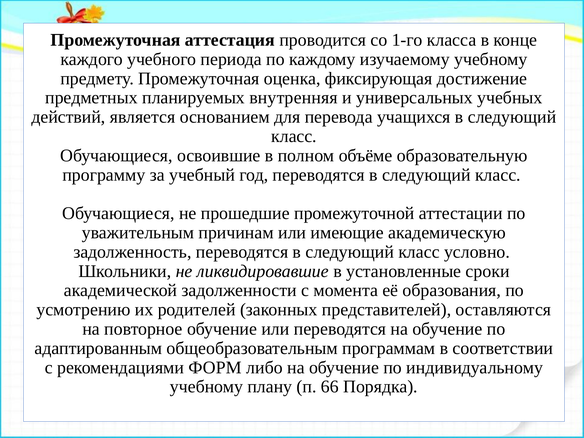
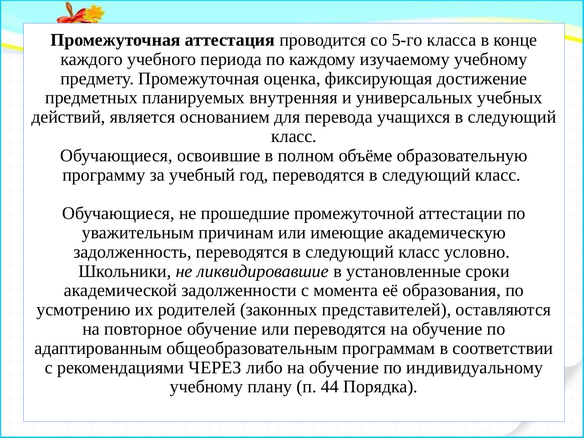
1-го: 1-го -> 5-го (407, 40)
ФОРМ: ФОРМ -> ЧЕРЕЗ (215, 368)
66: 66 -> 44 (330, 387)
